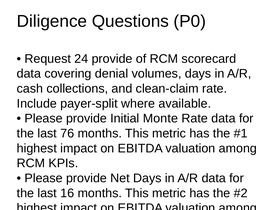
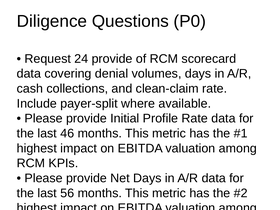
Monte: Monte -> Profile (160, 118)
76: 76 -> 46 (67, 133)
16: 16 -> 56 (67, 193)
